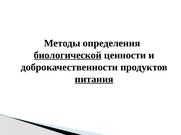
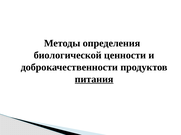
биологической underline: present -> none (68, 55)
